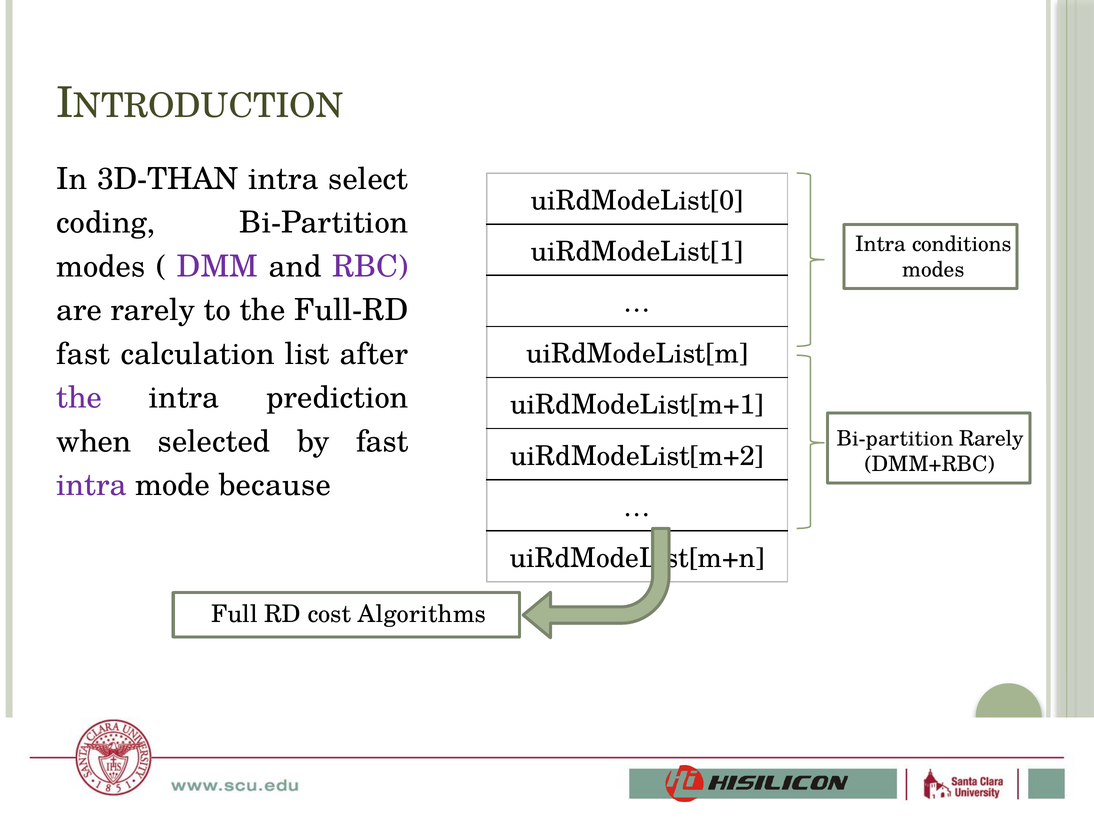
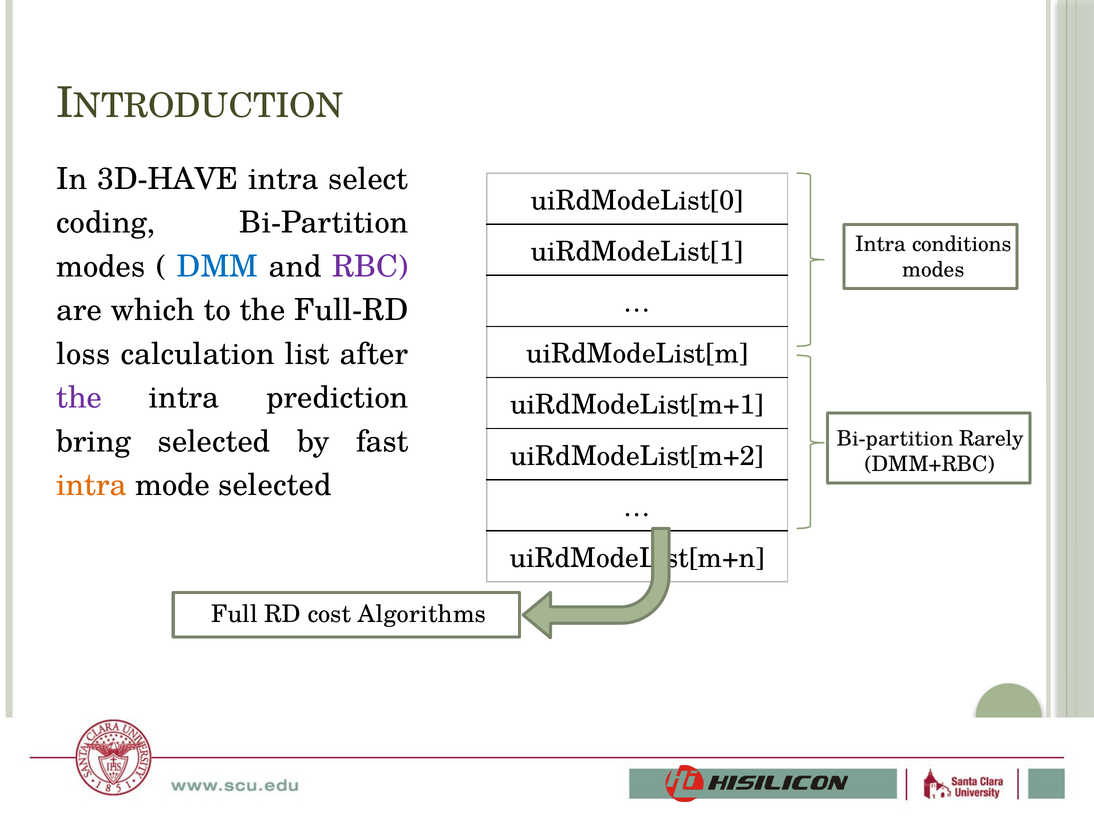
3D-THAN: 3D-THAN -> 3D-HAVE (168, 179)
DMM colour: purple -> blue (217, 267)
are rarely: rarely -> which (153, 310)
fast: fast -> loss (83, 354)
when: when -> bring (94, 442)
intra colour: purple -> orange (91, 486)
mode because: because -> selected (275, 486)
